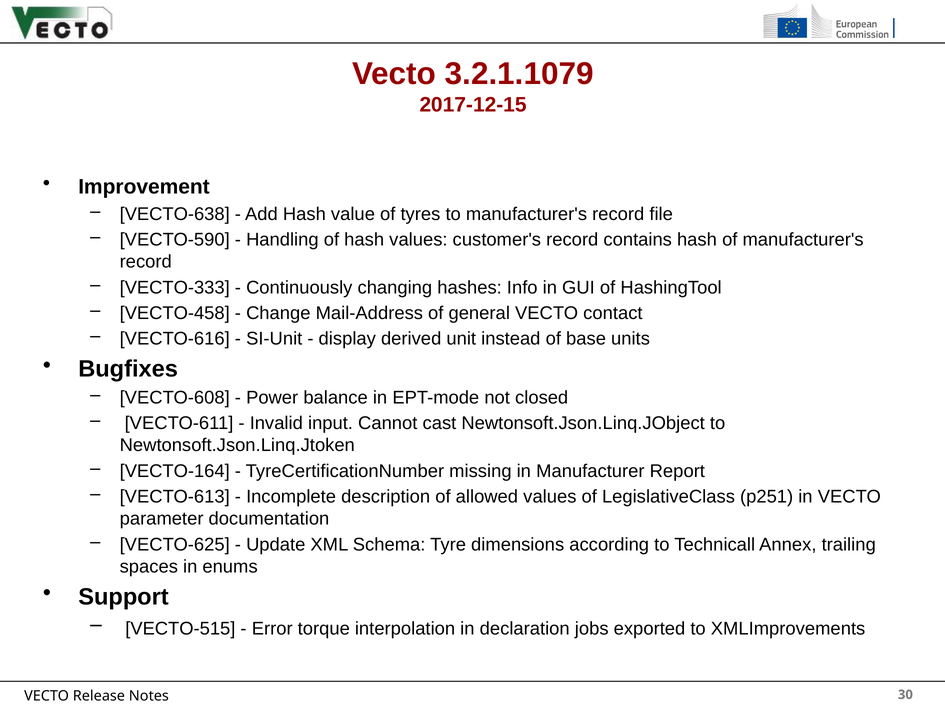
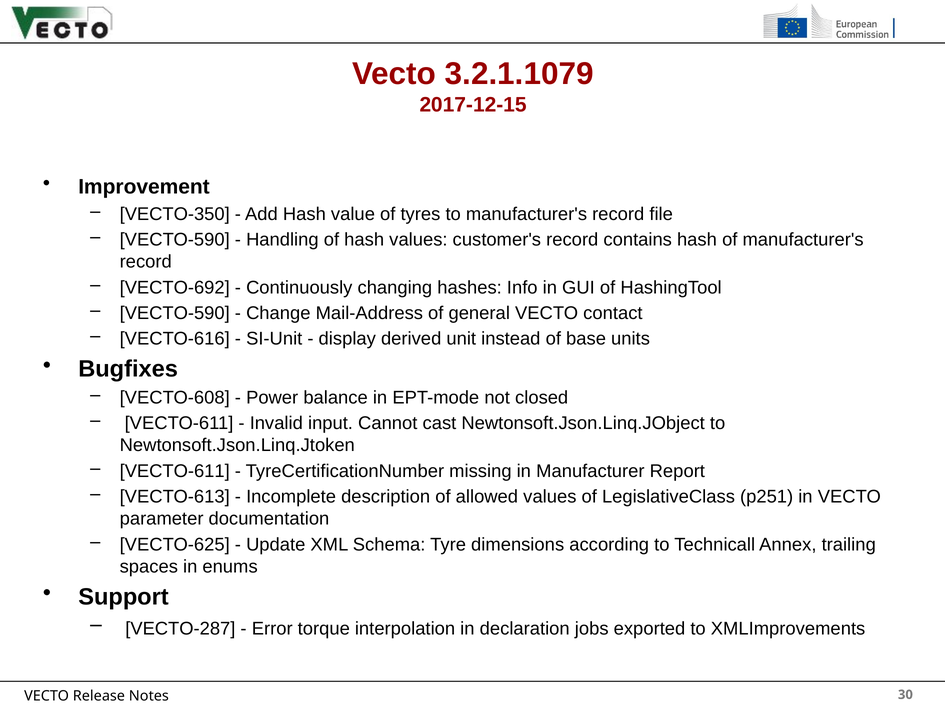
VECTO-638: VECTO-638 -> VECTO-350 (175, 214)
VECTO-333: VECTO-333 -> VECTO-692 (175, 288)
VECTO-458: VECTO-458 -> VECTO-590 (175, 314)
VECTO-164: VECTO-164 -> VECTO-611 (175, 472)
VECTO-515: VECTO-515 -> VECTO-287 (180, 629)
